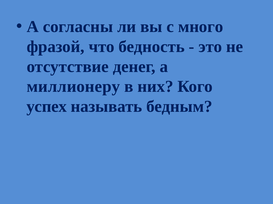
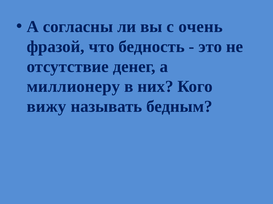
много: много -> очень (201, 27)
успех: успех -> вижу (46, 107)
